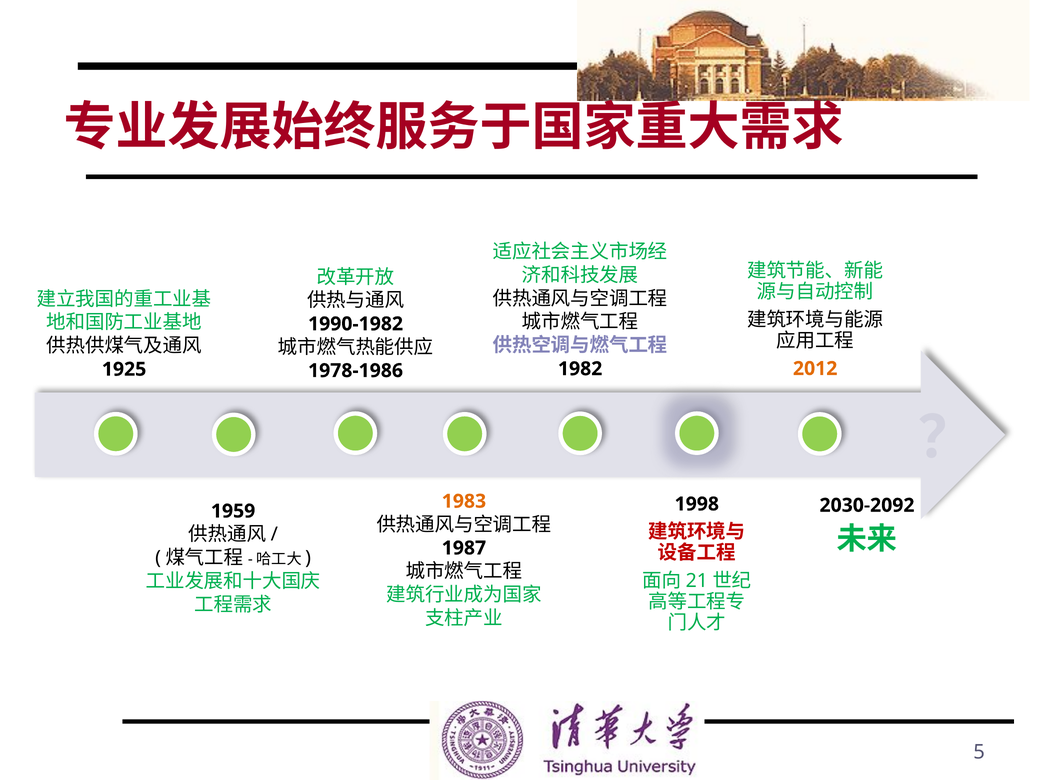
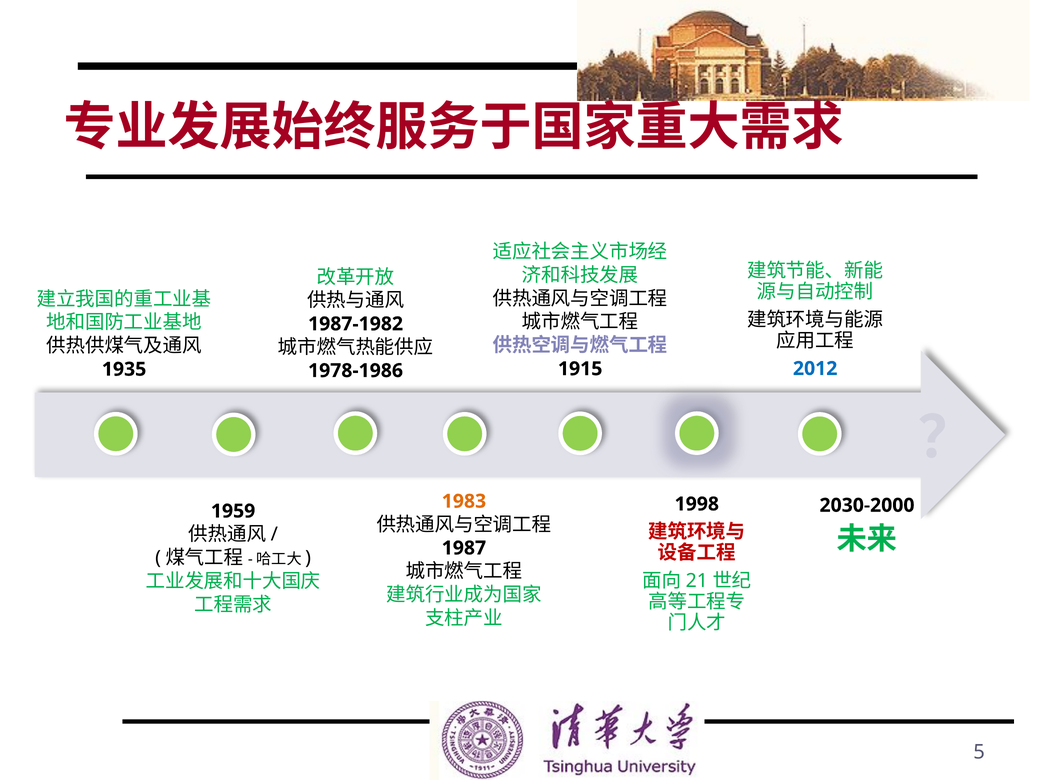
1990-1982: 1990-1982 -> 1987-1982 (356, 324)
2012 colour: orange -> blue (815, 369)
1982: 1982 -> 1915 (580, 369)
1925: 1925 -> 1935 (124, 369)
2030-2092: 2030-2092 -> 2030-2000 (867, 505)
